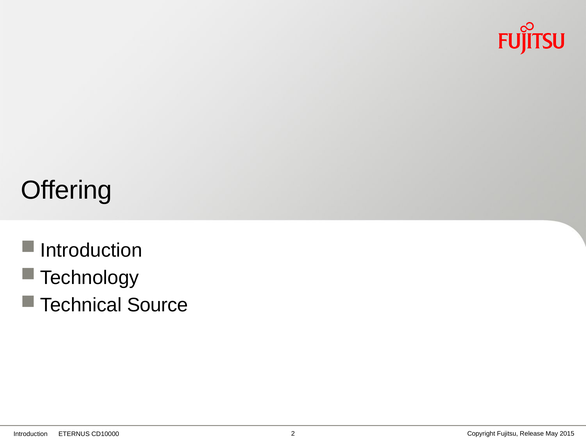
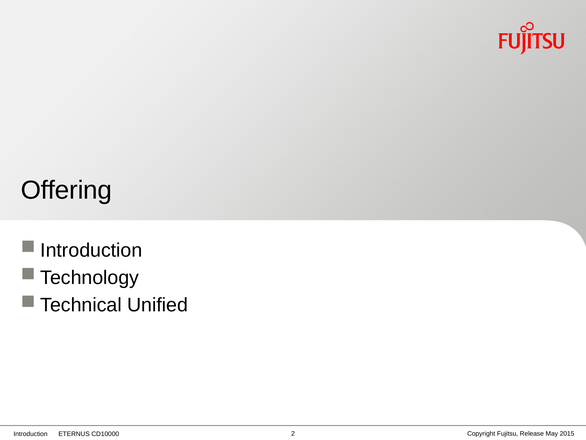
Source: Source -> Unified (158, 305)
